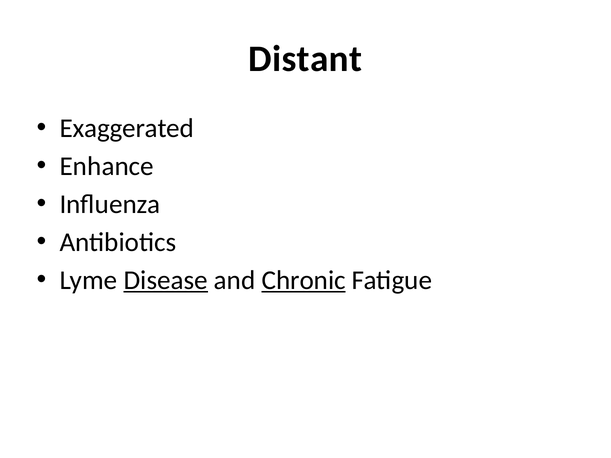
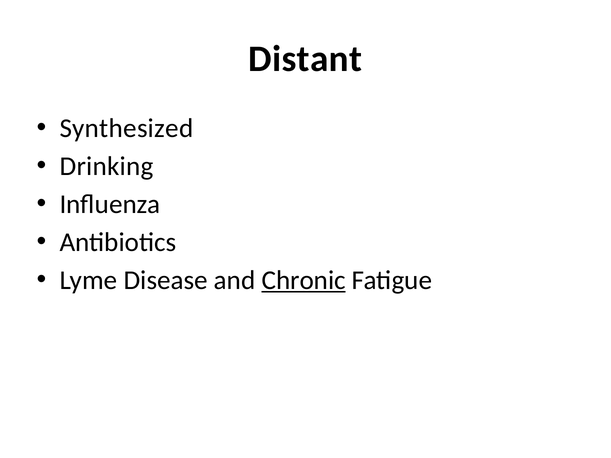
Exaggerated: Exaggerated -> Synthesized (127, 128)
Enhance: Enhance -> Drinking (107, 166)
Disease underline: present -> none (166, 280)
